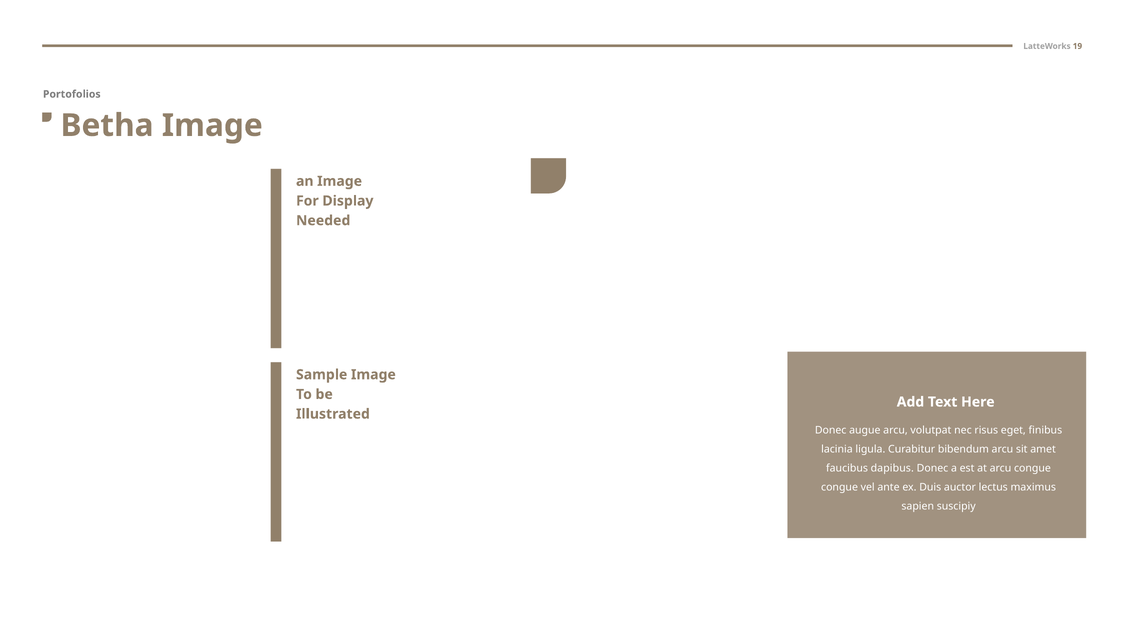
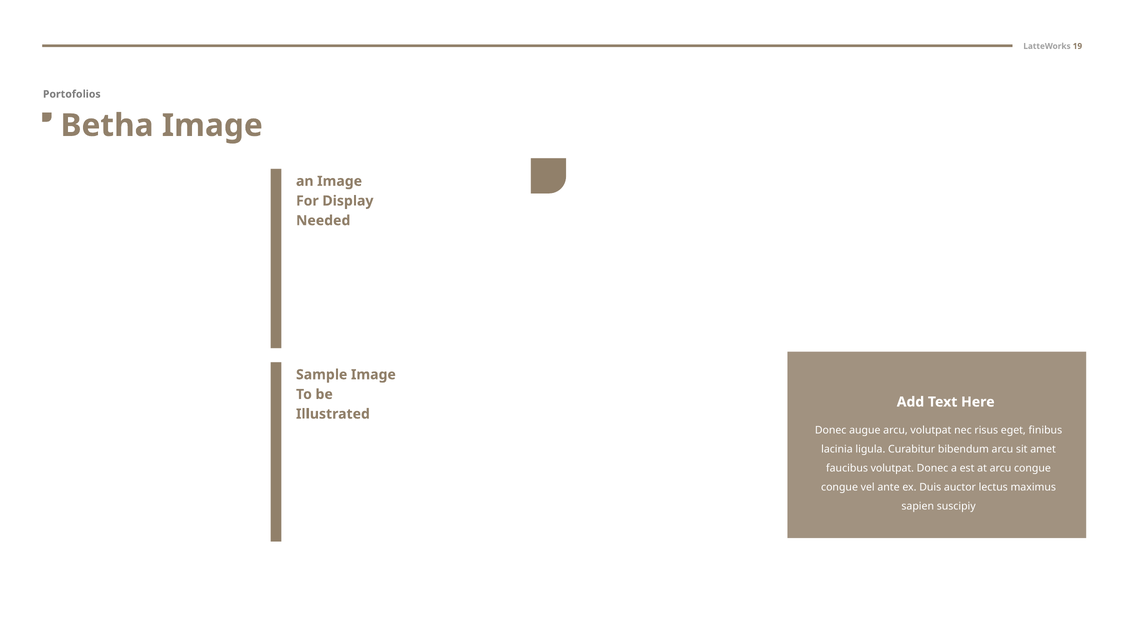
faucibus dapibus: dapibus -> volutpat (892, 468)
